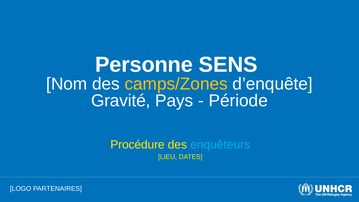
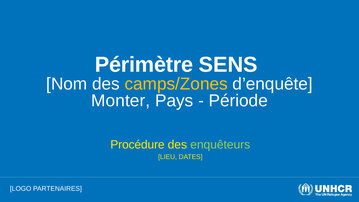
Personne: Personne -> Périmètre (144, 65)
Gravité: Gravité -> Monter (121, 101)
enquêteurs colour: light blue -> light green (220, 145)
